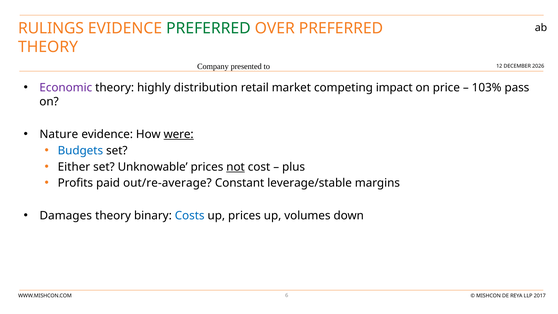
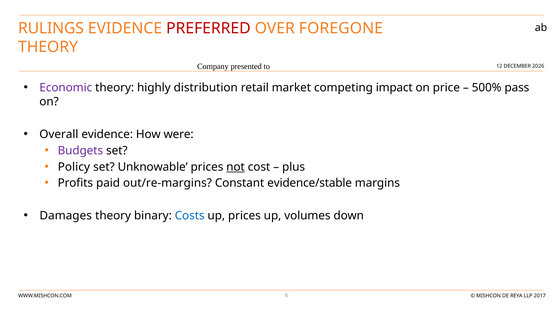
PREFERRED colour: green -> red (208, 28)
OVER PREFERRED: PREFERRED -> FOREGONE (341, 28)
103%: 103% -> 500% (487, 88)
Nature: Nature -> Overall (59, 134)
were underline: present -> none (179, 134)
Budgets colour: blue -> purple (80, 151)
Either: Either -> Policy (74, 167)
out/re-average: out/re-average -> out/re-margins (167, 183)
leverage/stable: leverage/stable -> evidence/stable (310, 183)
